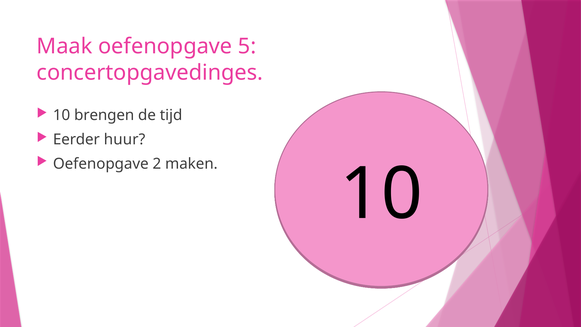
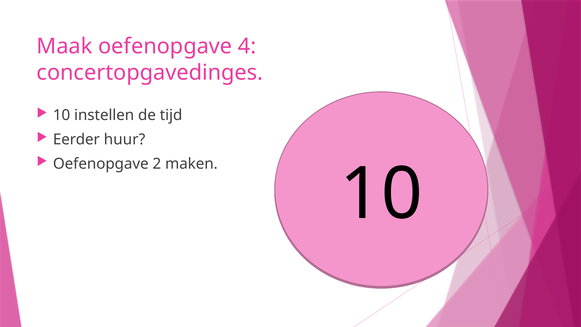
5: 5 -> 4 (247, 46)
brengen: brengen -> instellen (104, 115)
